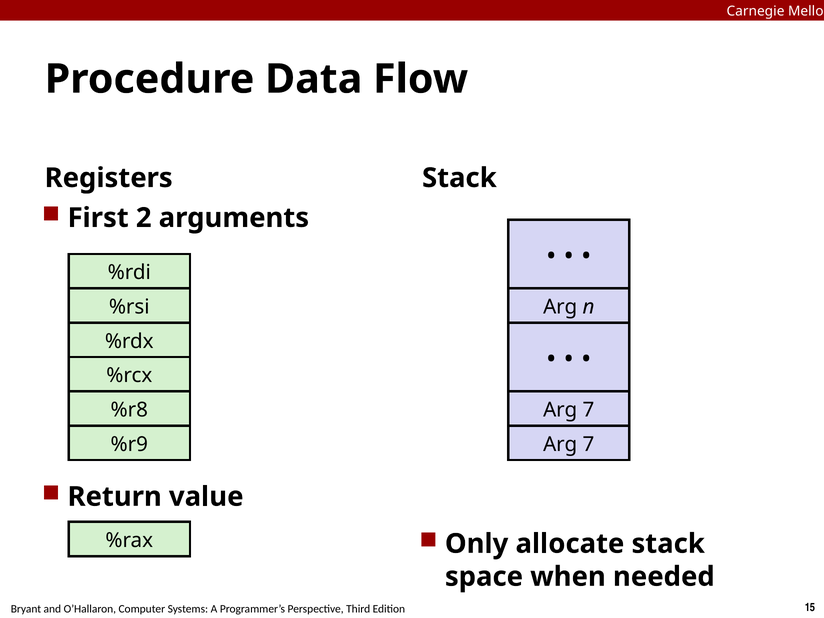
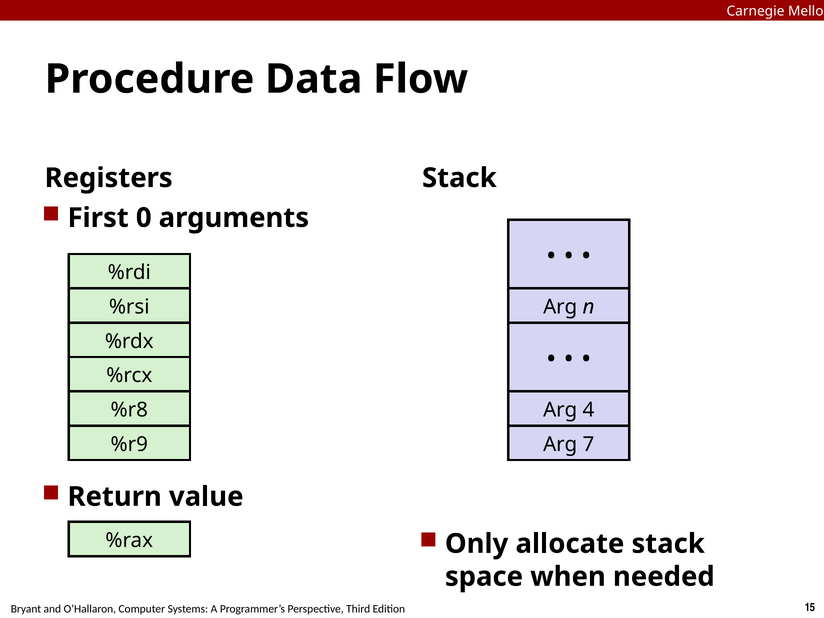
2: 2 -> 0 (144, 218)
7: 7 -> 4 (588, 410)
